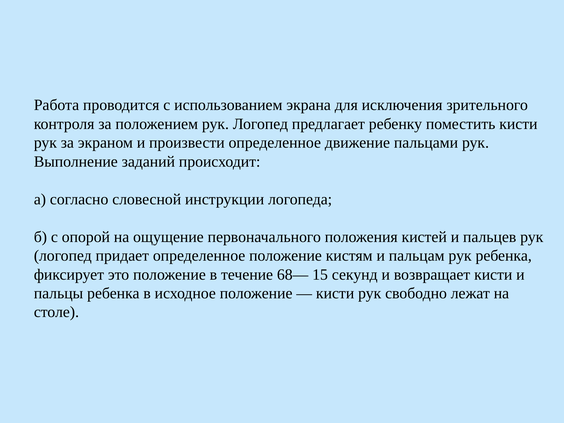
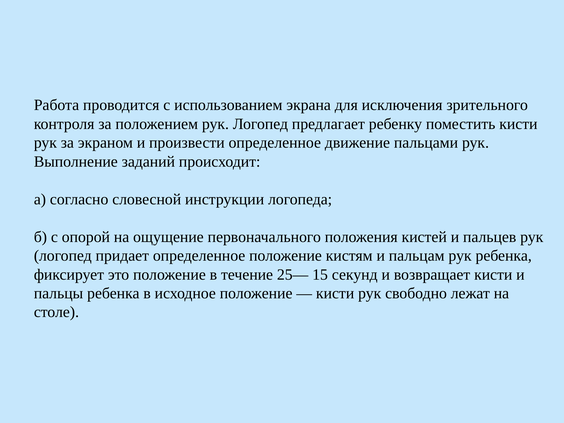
68—: 68— -> 25— (293, 274)
